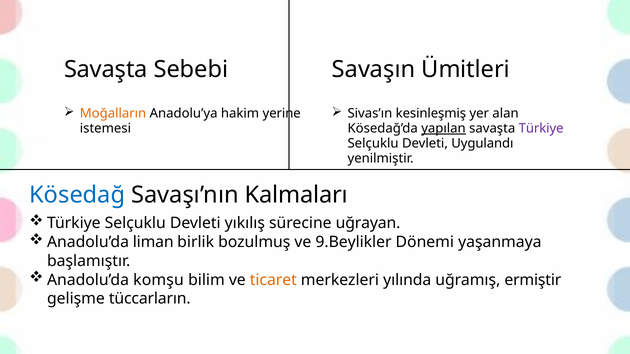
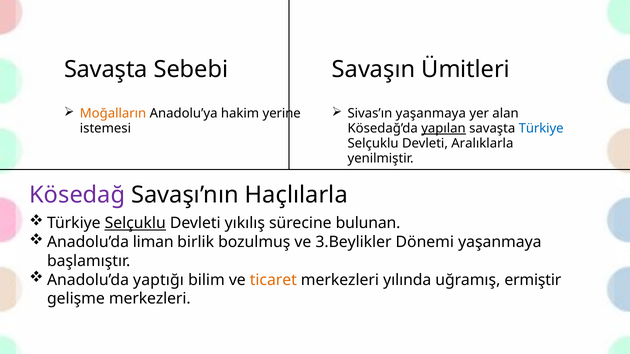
Sivas’ın kesinleşmiş: kesinleşmiş -> yaşanmaya (431, 114)
Türkiye colour: purple -> blue (541, 129)
Uygulandı: Uygulandı -> Aralıklarla (482, 144)
Kösedağ colour: blue -> purple (77, 195)
Kalmaları: Kalmaları -> Haçlılarla (296, 195)
Selçuklu underline: none -> present (135, 223)
uğrayan: uğrayan -> bulunan (368, 223)
9.Beylikler: 9.Beylikler -> 3.Beylikler (353, 242)
komşu: komşu -> yaptığı (159, 280)
gelişme tüccarların: tüccarların -> merkezleri (150, 299)
